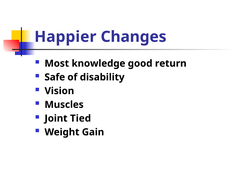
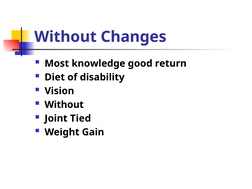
Happier: Happier -> Without (65, 37)
Safe: Safe -> Diet (55, 77)
Muscles: Muscles -> Without (64, 105)
